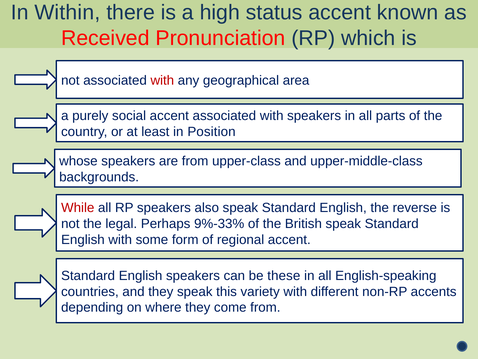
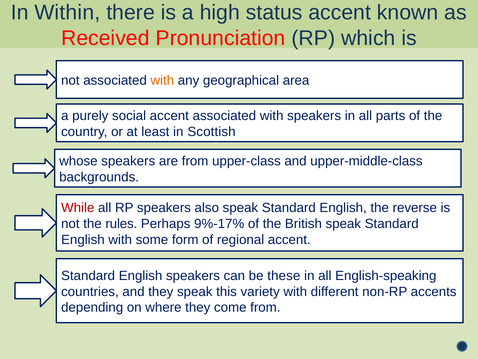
with colour: red -> orange (162, 80)
Position: Position -> Scottish (212, 132)
legal: legal -> rules (121, 223)
9%-33%: 9%-33% -> 9%-17% (219, 223)
